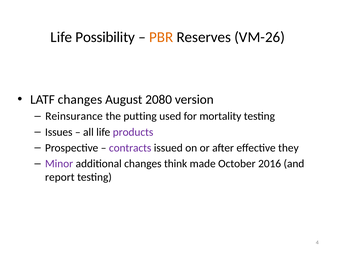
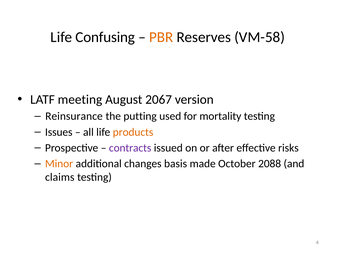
Possibility: Possibility -> Confusing (105, 37)
VM-26: VM-26 -> VM-58 (260, 37)
LATF changes: changes -> meeting (80, 100)
2080: 2080 -> 2067 (159, 100)
products colour: purple -> orange (133, 132)
they: they -> risks (288, 148)
Minor colour: purple -> orange (59, 164)
think: think -> basis (176, 164)
2016: 2016 -> 2088 (270, 164)
report: report -> claims (60, 177)
